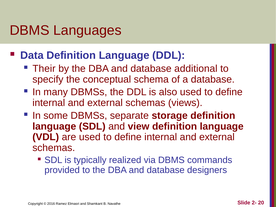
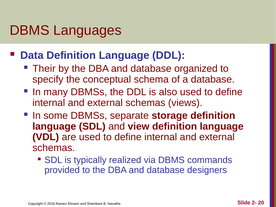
additional: additional -> organized (196, 69)
